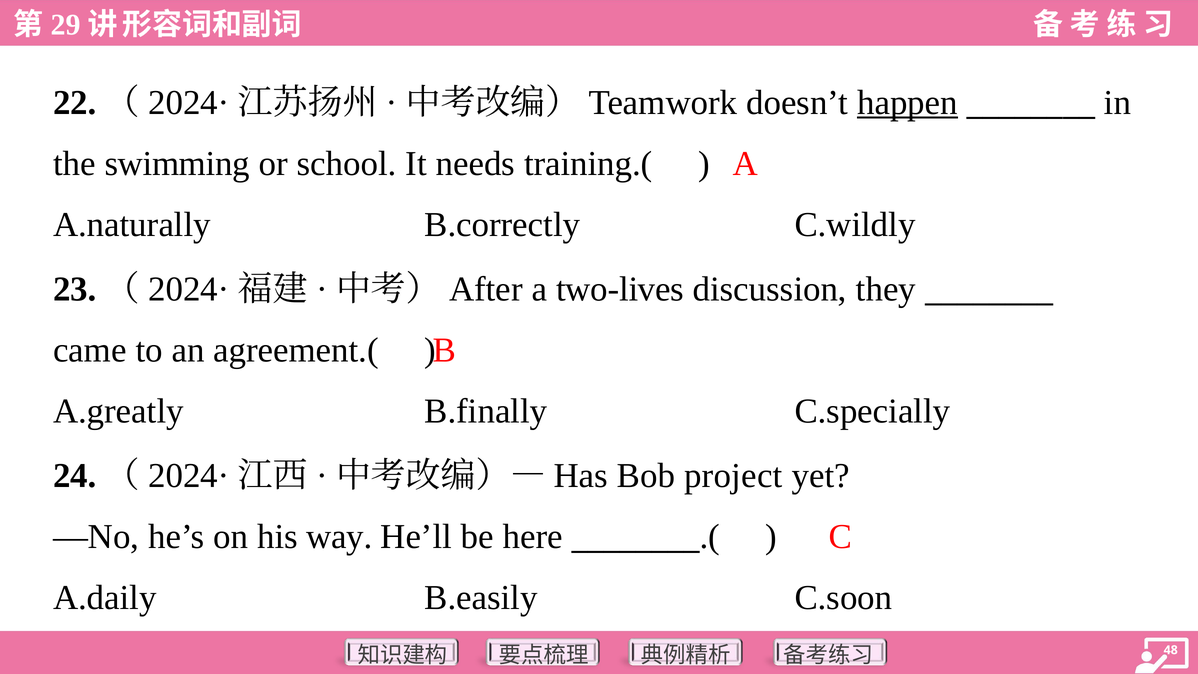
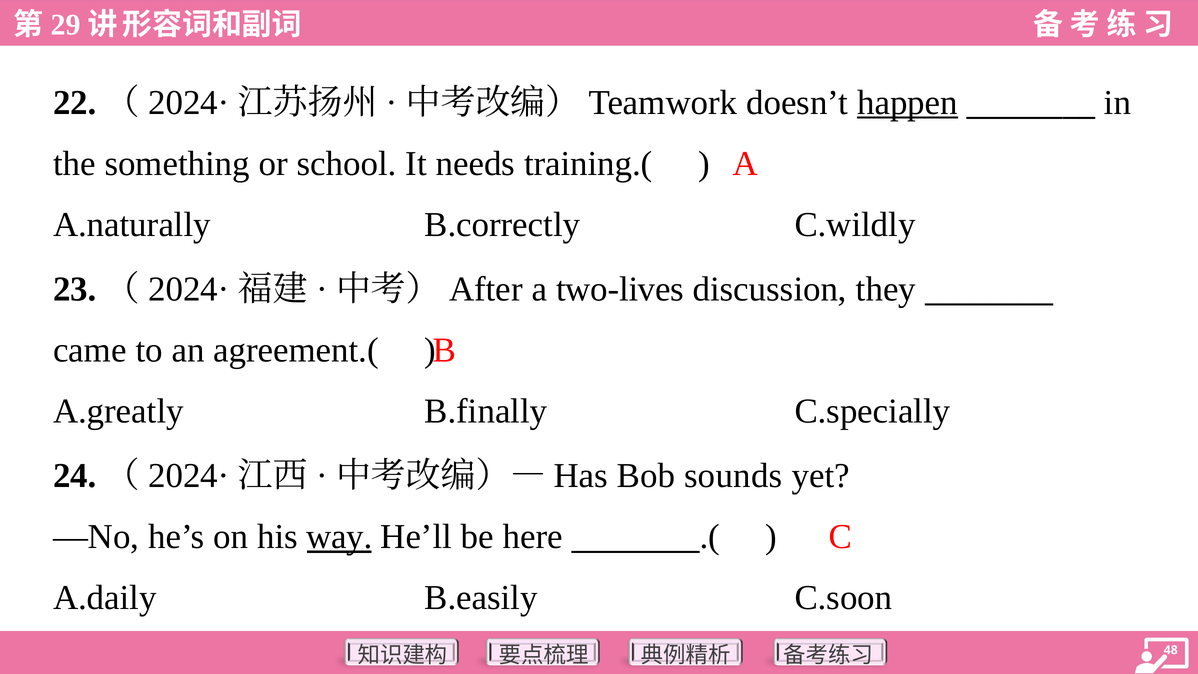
swimming: swimming -> something (177, 164)
project: project -> sounds (733, 475)
way underline: none -> present (339, 537)
